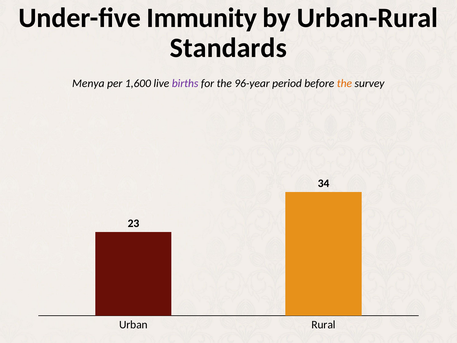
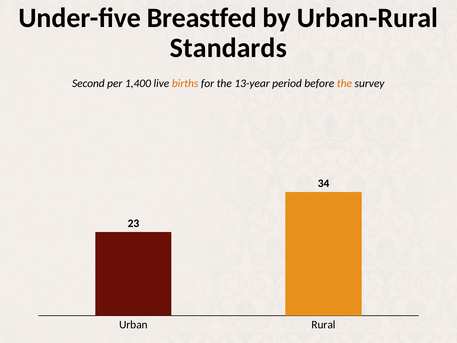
Immunity: Immunity -> Breastfed (202, 18)
Menya: Menya -> Second (88, 83)
1,600: 1,600 -> 1,400 (138, 83)
births colour: purple -> orange (185, 83)
96-year: 96-year -> 13-year (252, 83)
